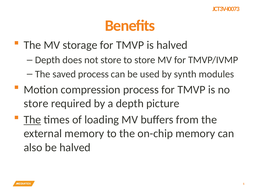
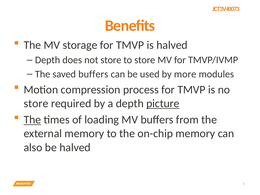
saved process: process -> buffers (93, 74)
synth: synth -> more (185, 74)
picture underline: none -> present (163, 104)
